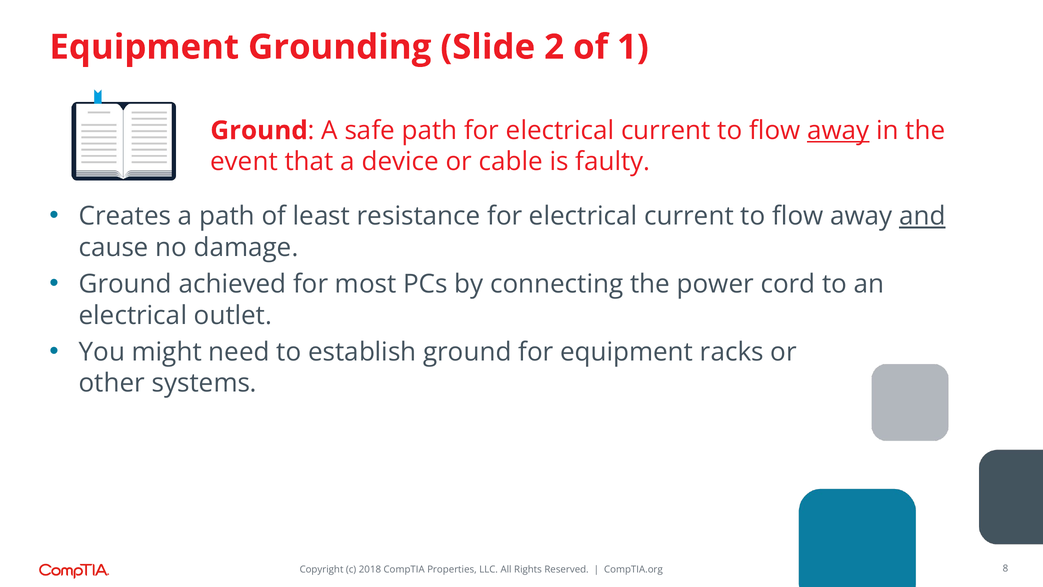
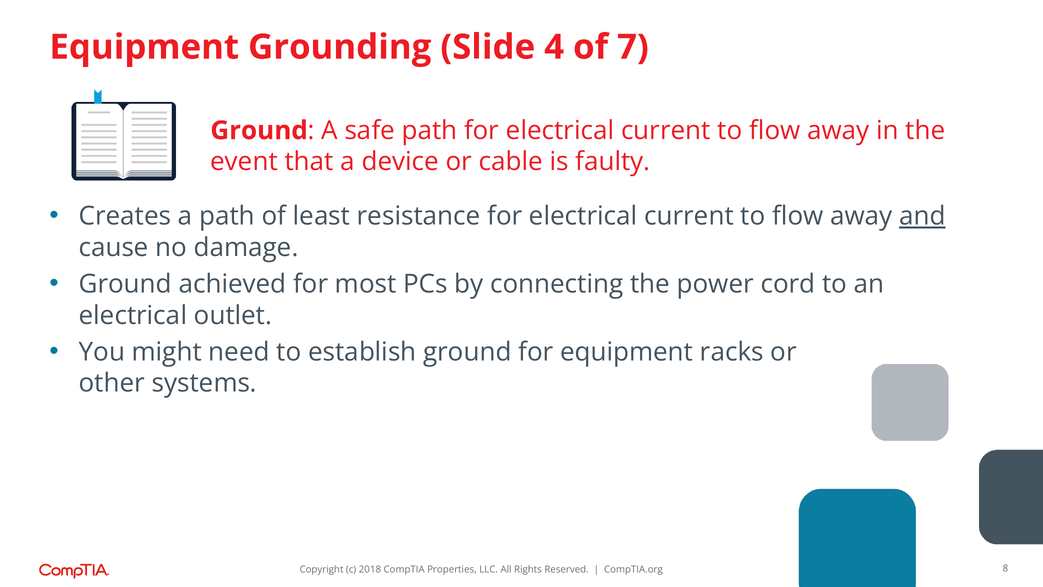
2: 2 -> 4 (554, 47)
1: 1 -> 7 (633, 47)
away underline: present -> none (838, 130)
